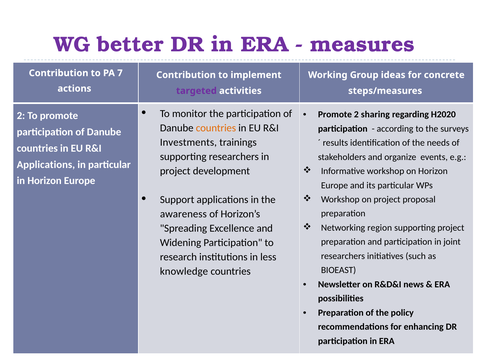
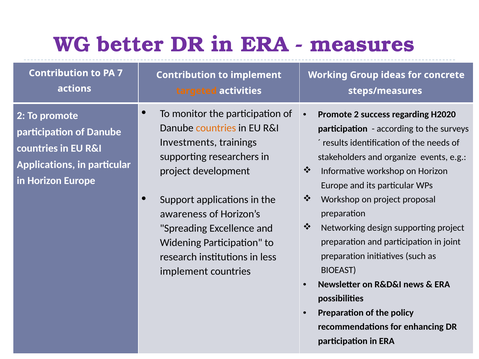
targeted colour: purple -> orange (196, 91)
sharing: sharing -> success (375, 115)
region: region -> design (380, 228)
researchers: researchers -> preparation (343, 256)
knowledge: knowledge -> implement (184, 271)
